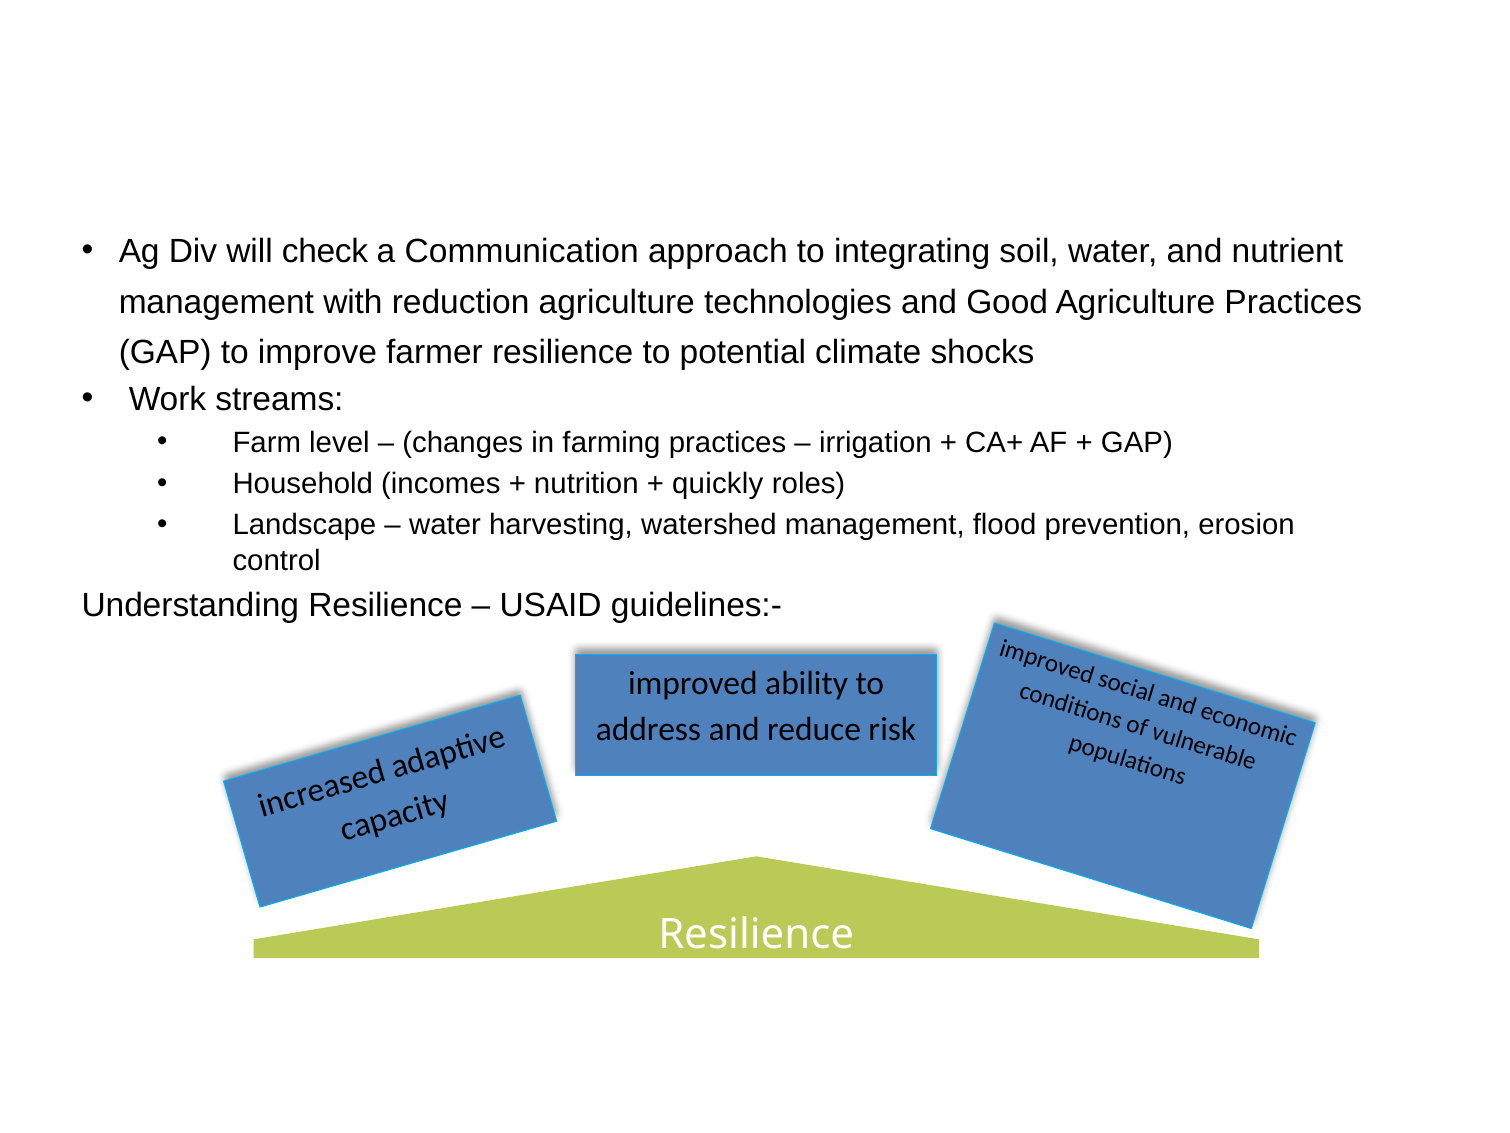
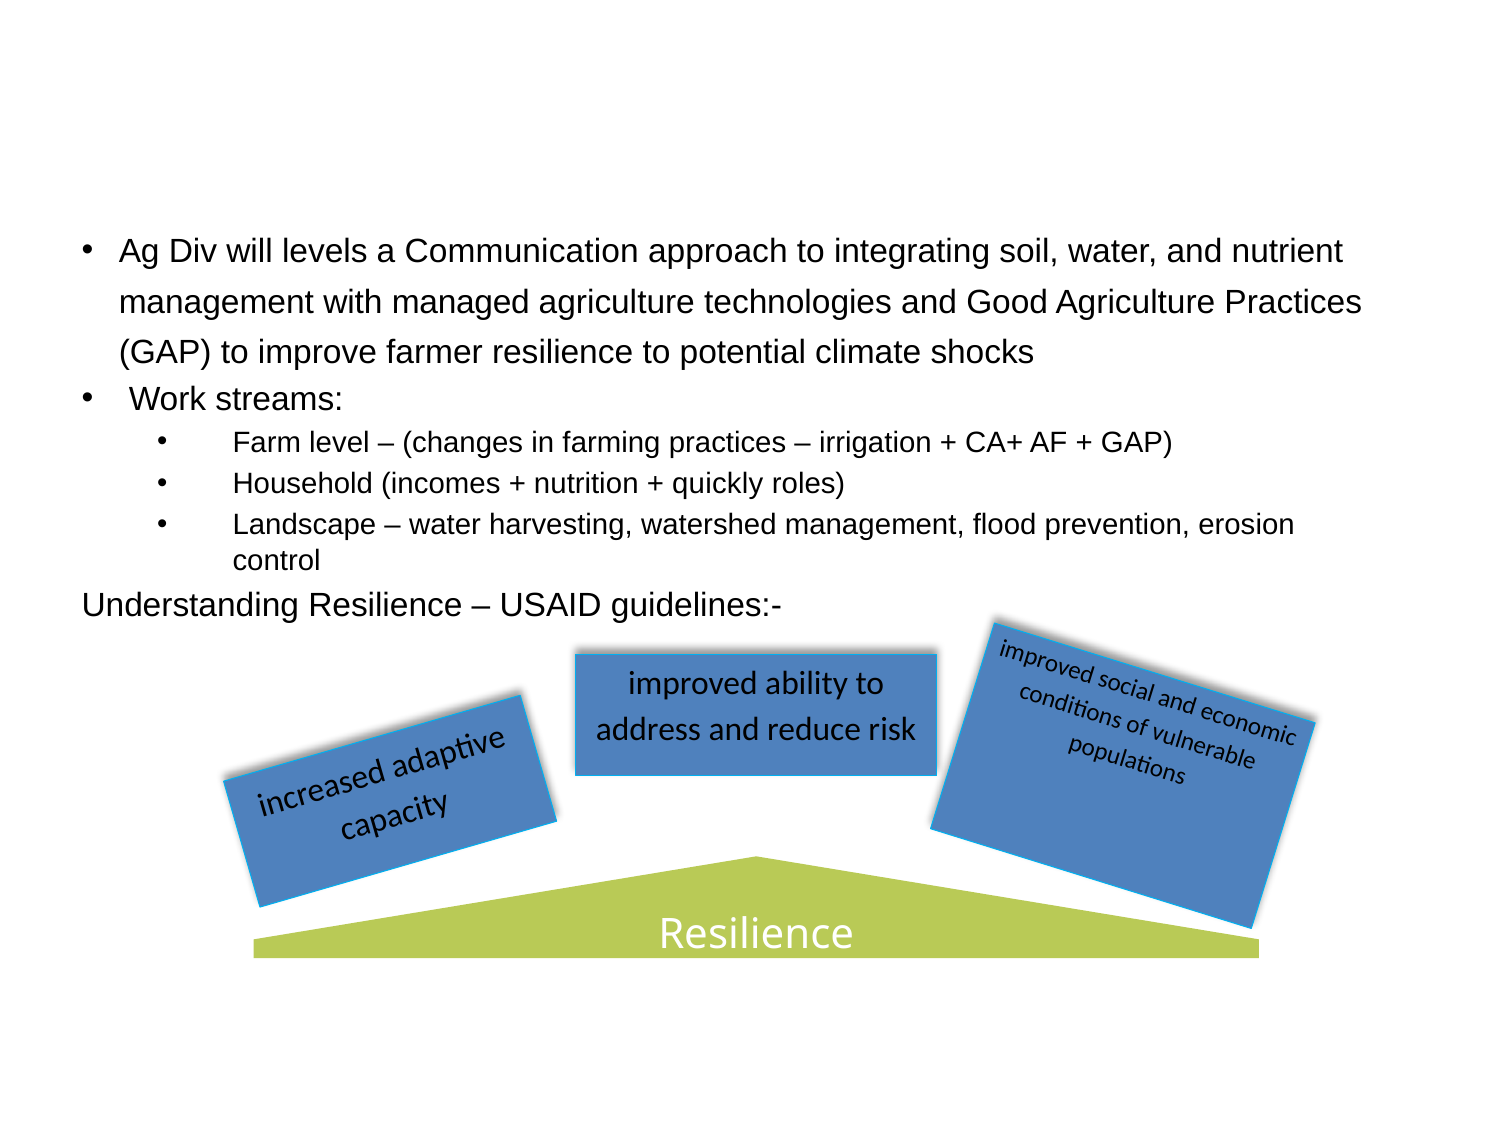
check: check -> levels (325, 252)
reduction: reduction -> managed (461, 302)
